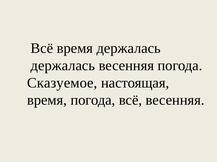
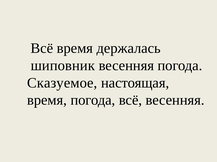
держалась: держалась -> шиповник (63, 66)
